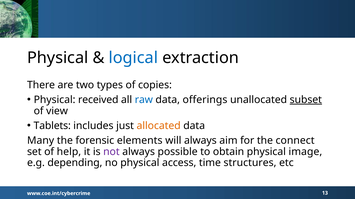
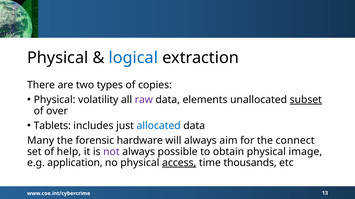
received: received -> volatility (98, 100)
raw colour: blue -> purple (144, 100)
offerings: offerings -> elements (205, 100)
view: view -> over (57, 111)
allocated colour: orange -> blue (159, 126)
elements: elements -> hardware (140, 141)
depending: depending -> application (75, 163)
access underline: none -> present (179, 163)
structures: structures -> thousands (250, 163)
